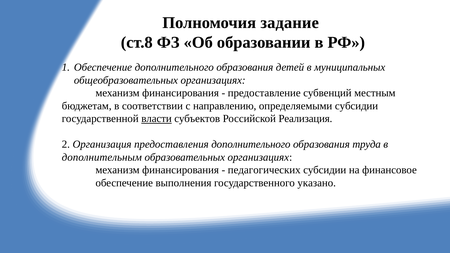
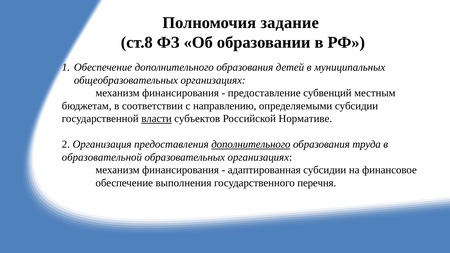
Реализация: Реализация -> Нормативе (305, 119)
дополнительного underline: none -> present (251, 144)
дополнительным: дополнительным -> образовательной (102, 157)
педагогических: педагогических -> адаптированная (264, 170)
указано: указано -> перечня (317, 183)
